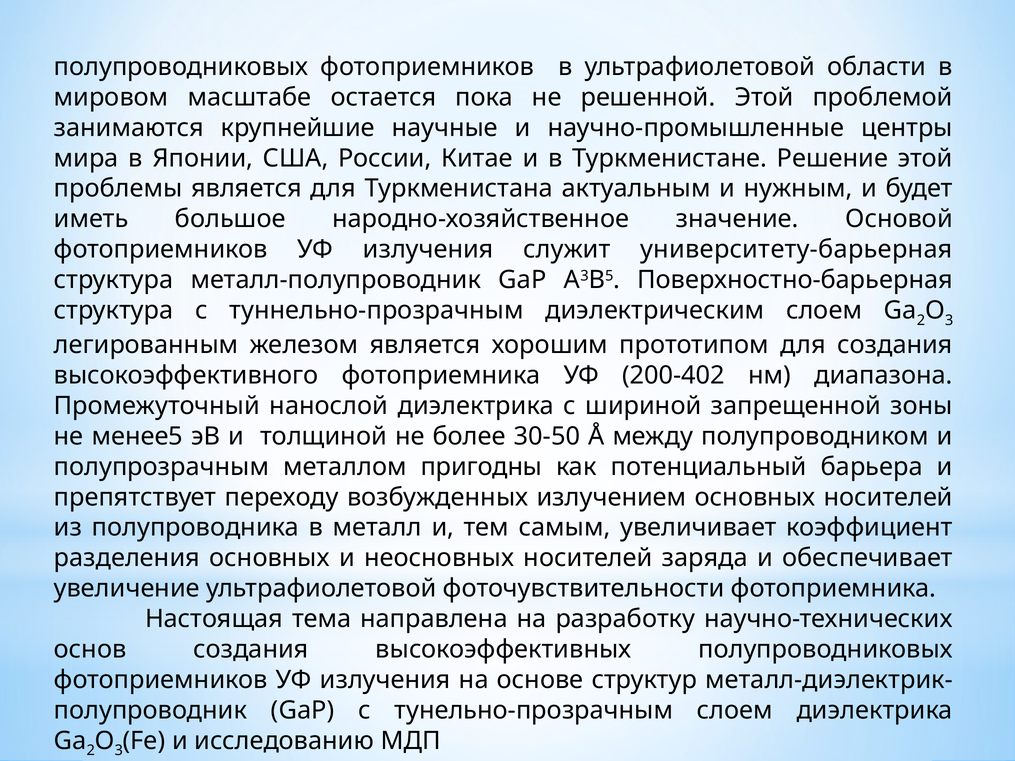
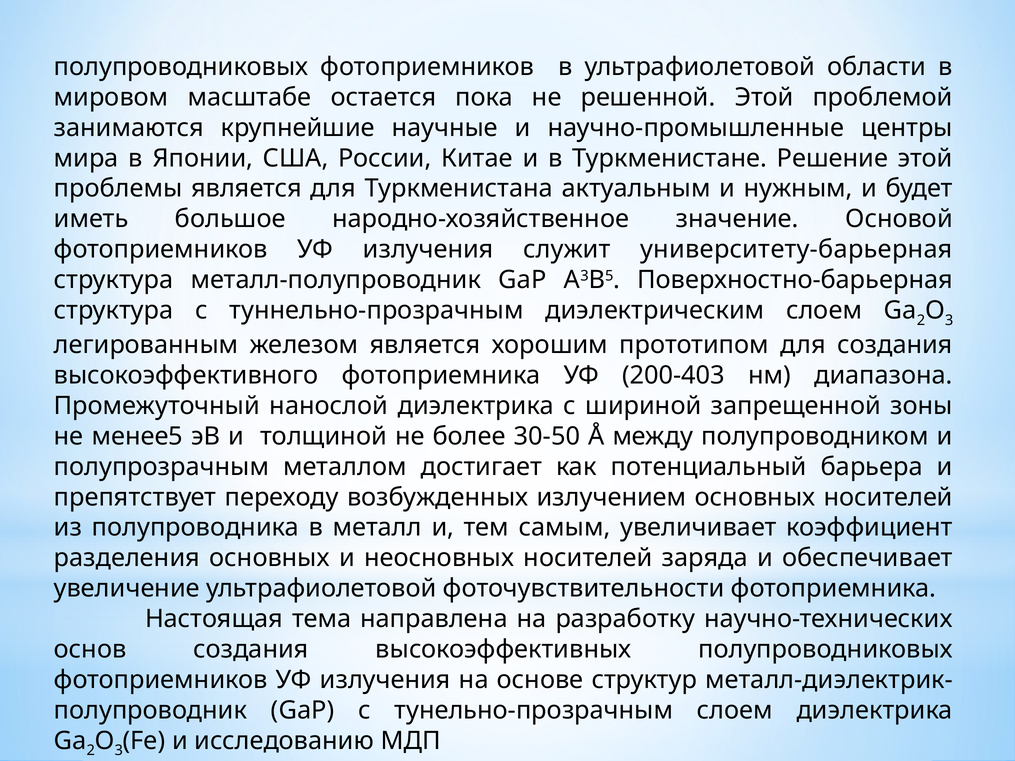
200-402: 200-402 -> 200-403 (674, 376)
пригодны: пригодны -> достигает (481, 467)
